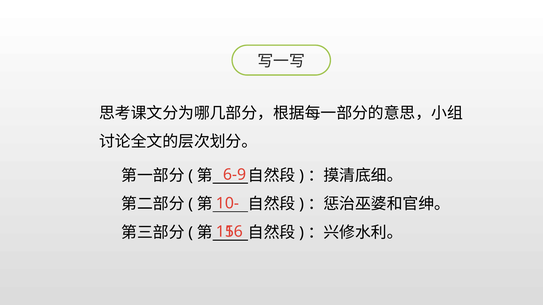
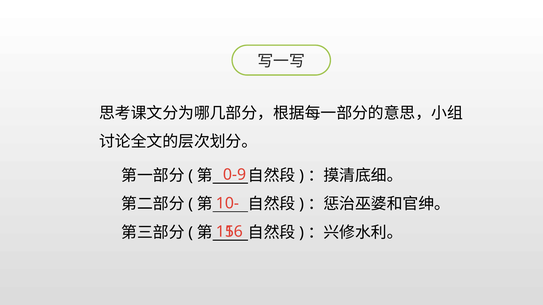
6-9: 6-9 -> 0-9 (235, 175)
